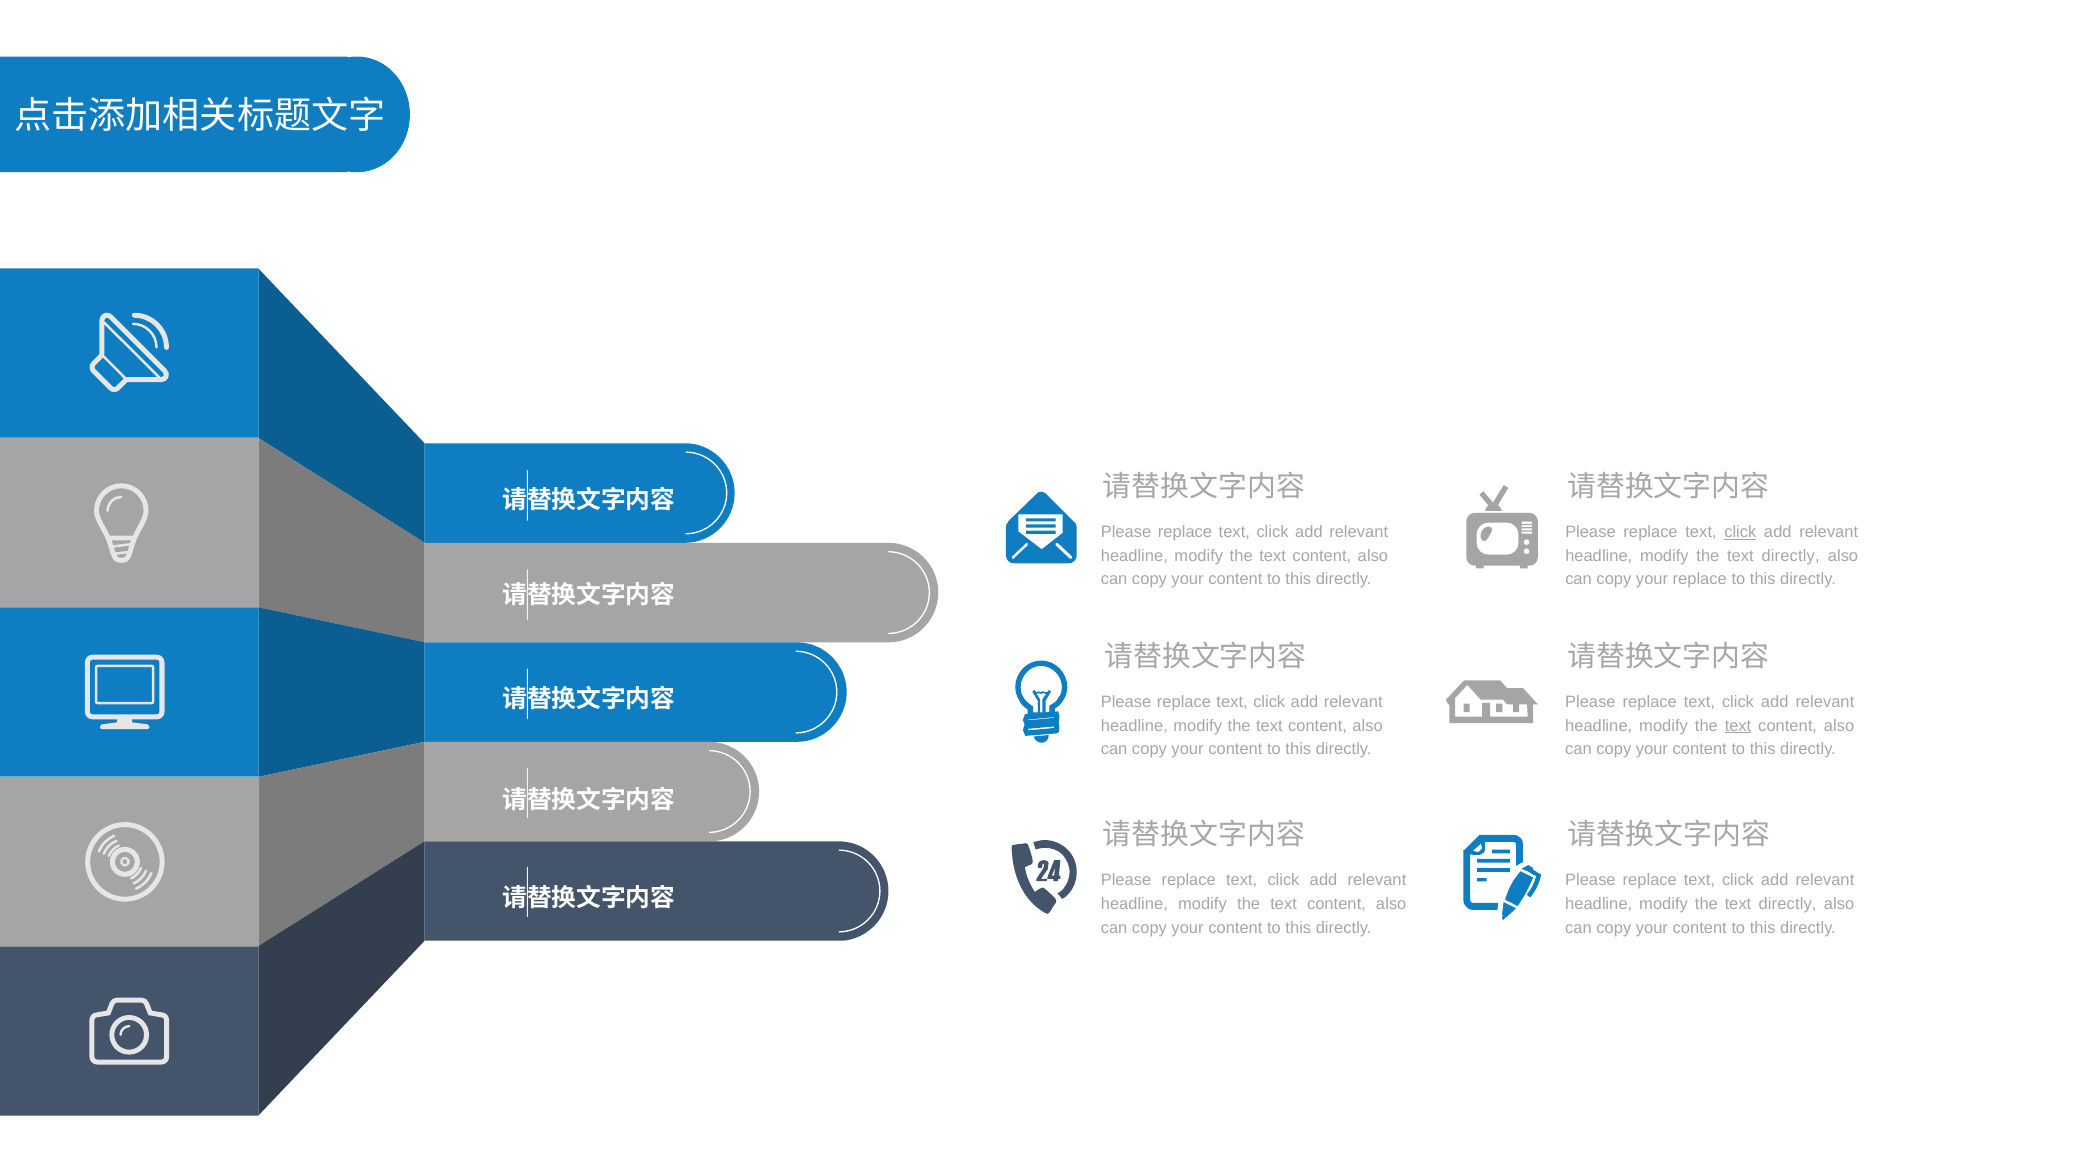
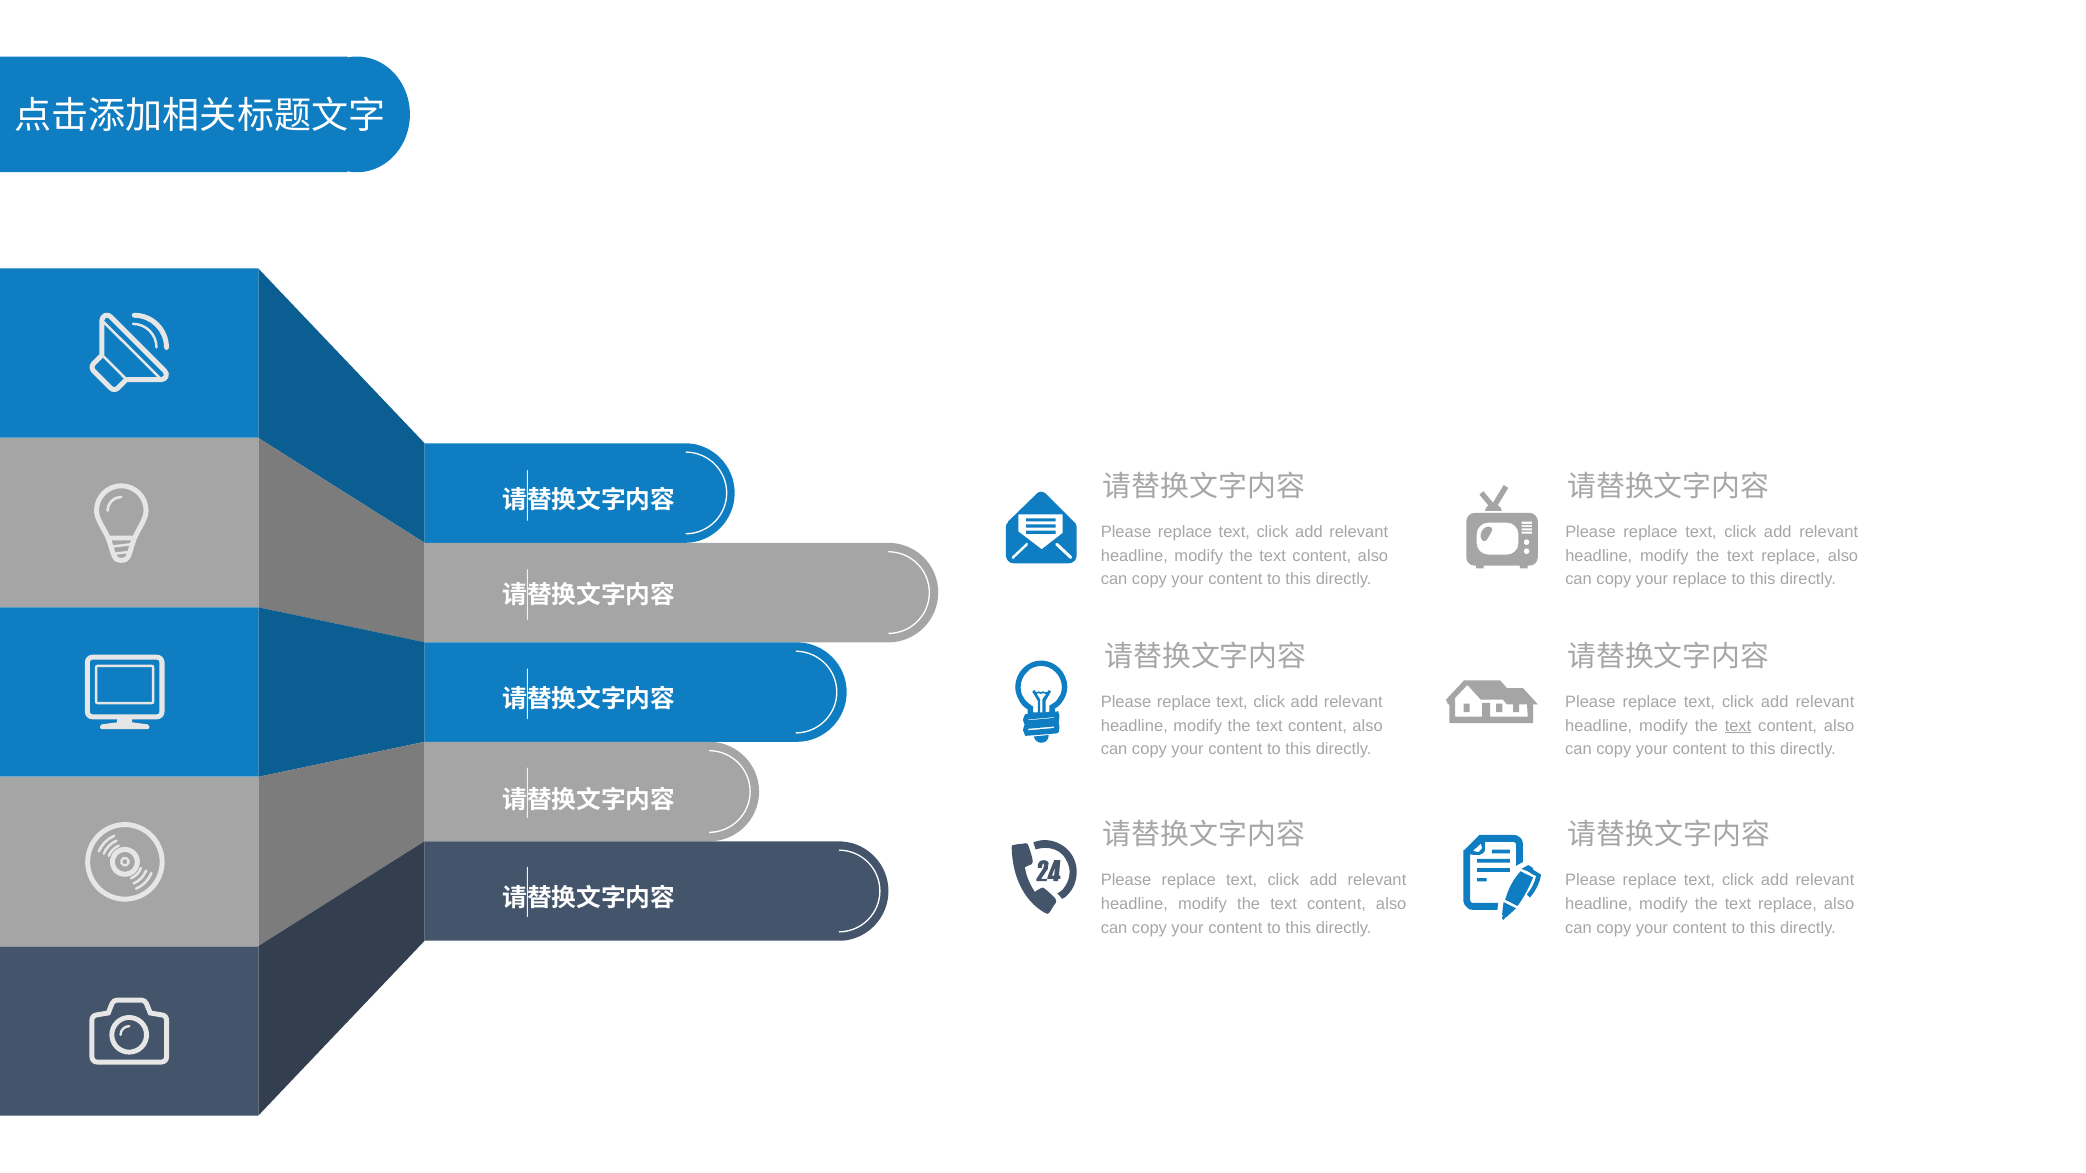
click underline: present -> none (1740, 532)
directly: directly -> replace (1791, 556)
directly: directly -> replace (1788, 904)
